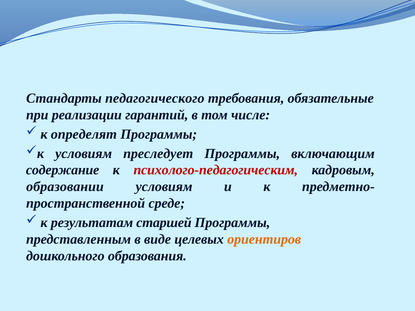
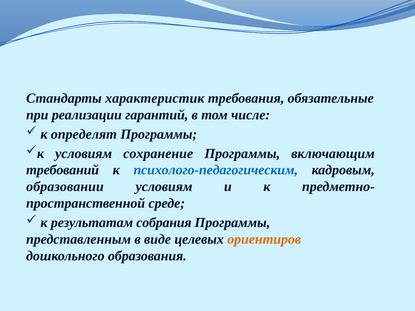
педагогического: педагогического -> характеристик (155, 98)
преследует: преследует -> сохранение (158, 154)
содержание: содержание -> требований (63, 170)
психолого-педагогическим colour: red -> blue (216, 170)
старшей: старшей -> собрания (164, 223)
